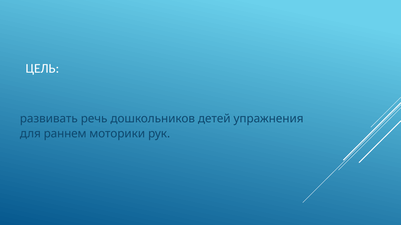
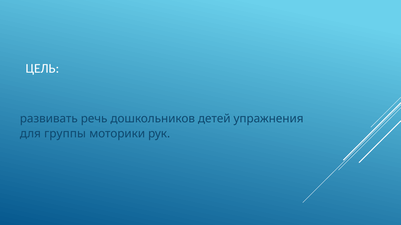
раннем: раннем -> группы (65, 134)
